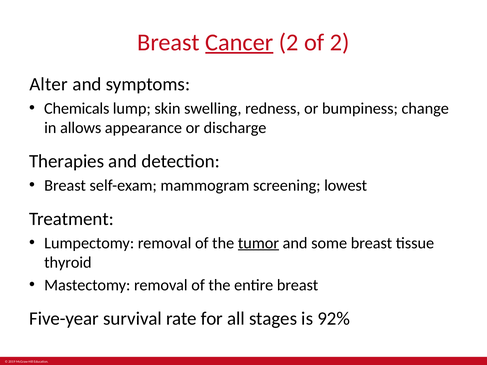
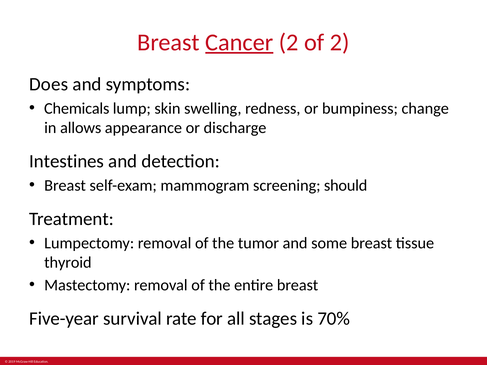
Alter: Alter -> Does (49, 84)
Therapies: Therapies -> Intestines (67, 161)
lowest: lowest -> should (346, 186)
tumor underline: present -> none (258, 243)
92%: 92% -> 70% (334, 319)
